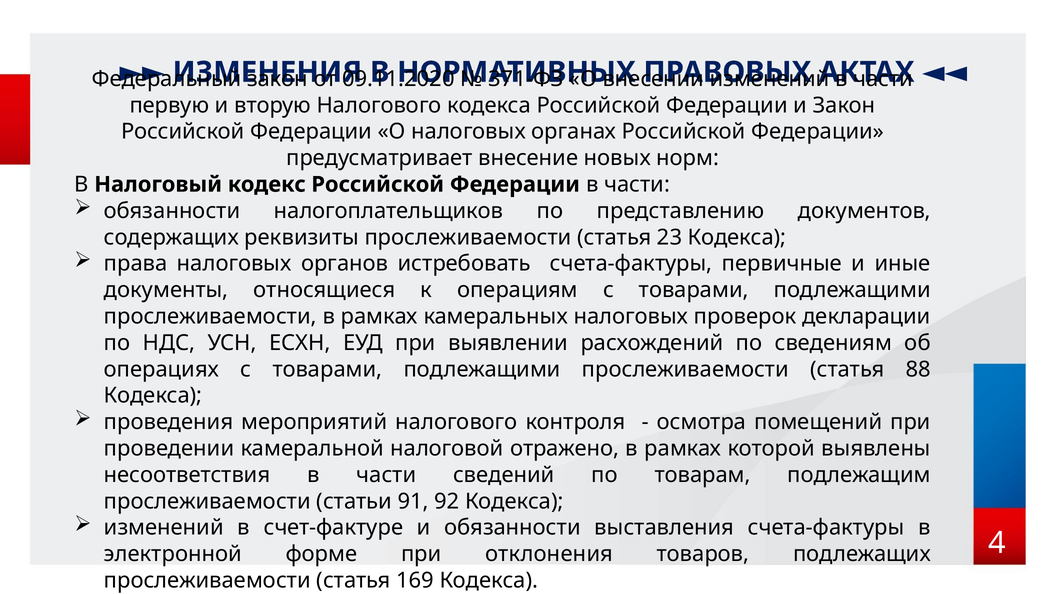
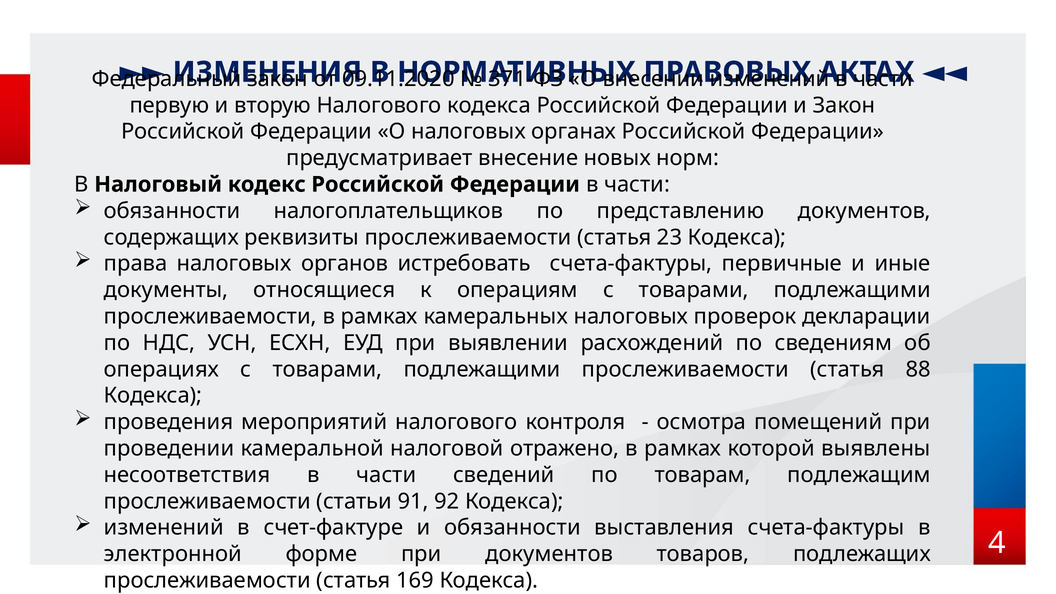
при отклонения: отклонения -> документов (549, 554)
